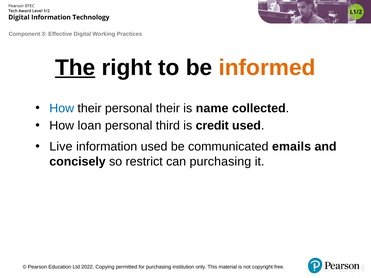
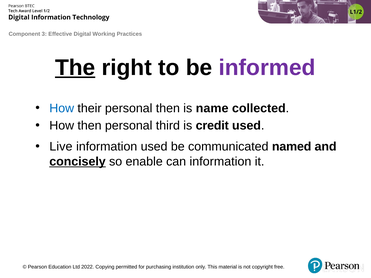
informed colour: orange -> purple (267, 68)
personal their: their -> then (168, 108)
How loan: loan -> then (90, 126)
emails: emails -> named (292, 147)
concisely underline: none -> present (78, 162)
restrict: restrict -> enable (144, 162)
can purchasing: purchasing -> information (220, 162)
